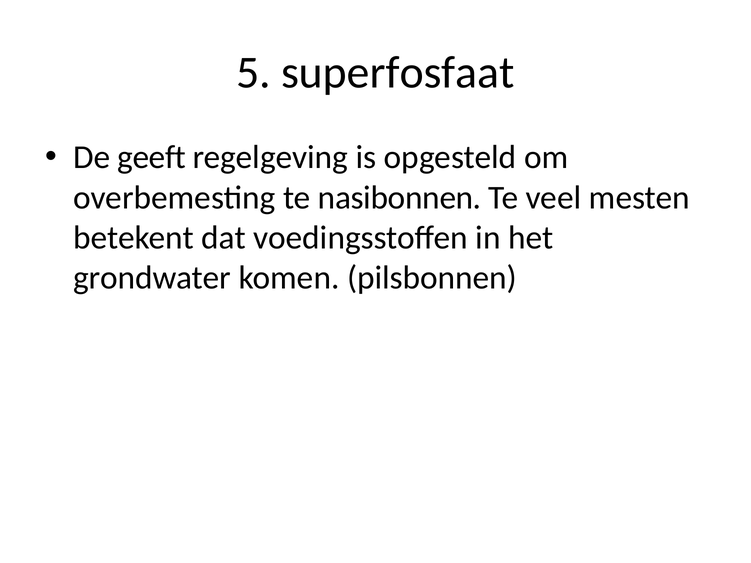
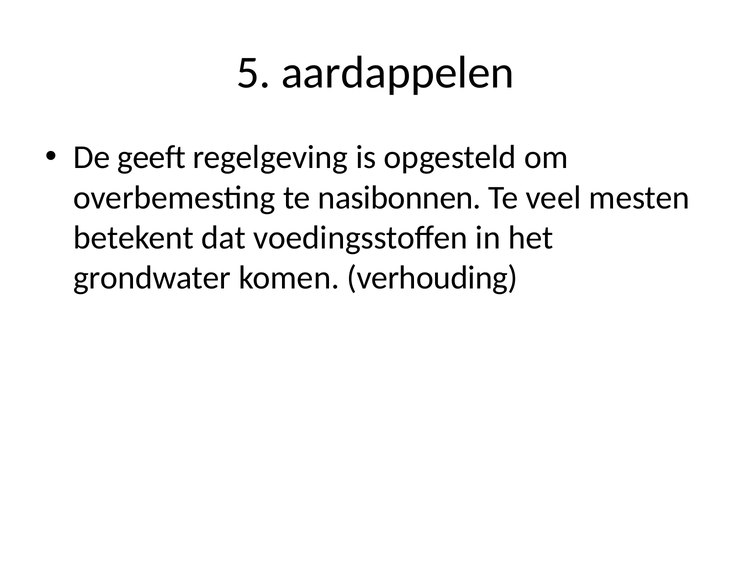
superfosfaat: superfosfaat -> aardappelen (398, 73)
pilsbonnen: pilsbonnen -> verhouding (432, 278)
